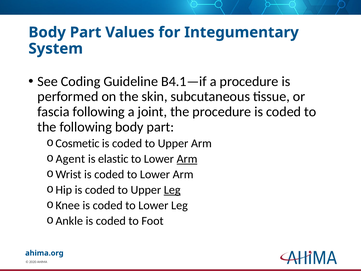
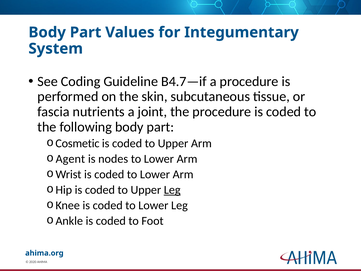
B4.1—if: B4.1—if -> B4.7—if (184, 81)
fascia following: following -> nutrients (99, 112)
elastic: elastic -> nodes (113, 159)
Arm underline: present -> none (187, 159)
